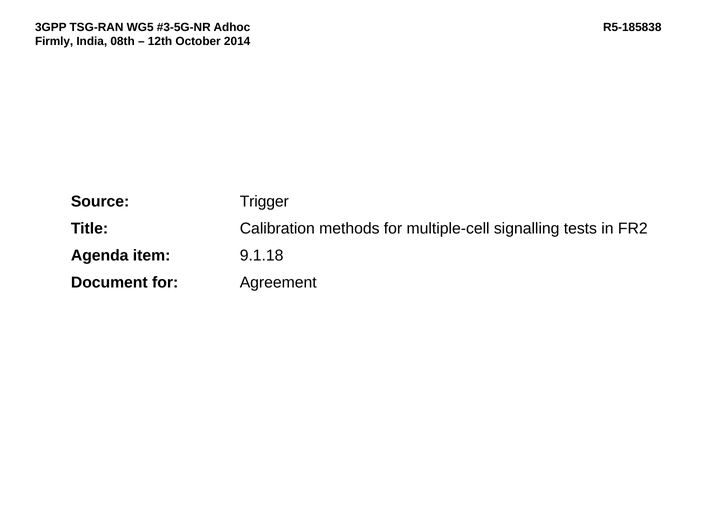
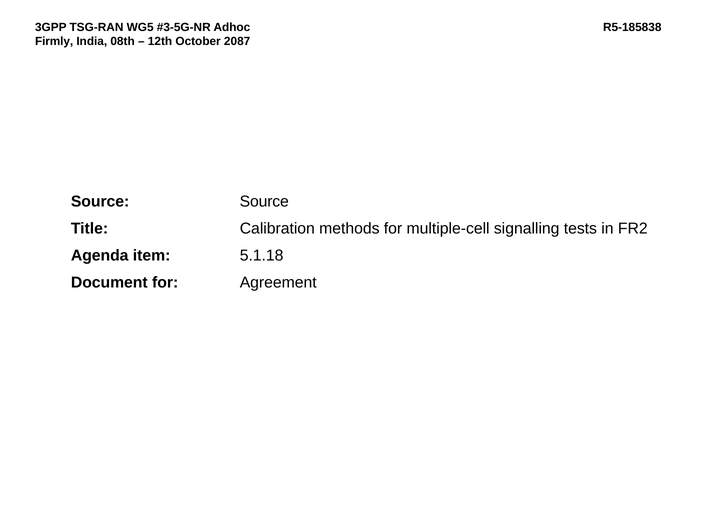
2014: 2014 -> 2087 (237, 42)
Source Trigger: Trigger -> Source (264, 202)
9.1.18: 9.1.18 -> 5.1.18 (262, 256)
